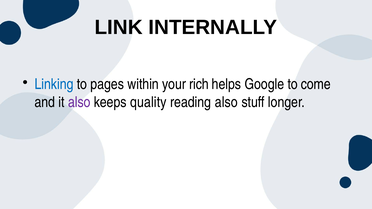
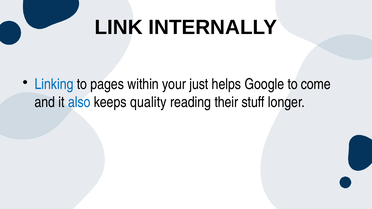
rich: rich -> just (199, 84)
also colour: purple -> blue (79, 102)
reading also: also -> their (226, 102)
